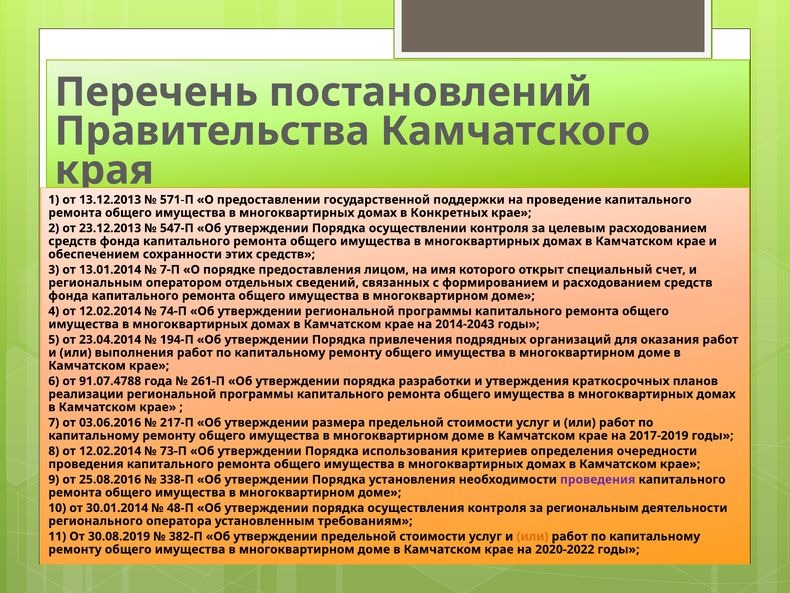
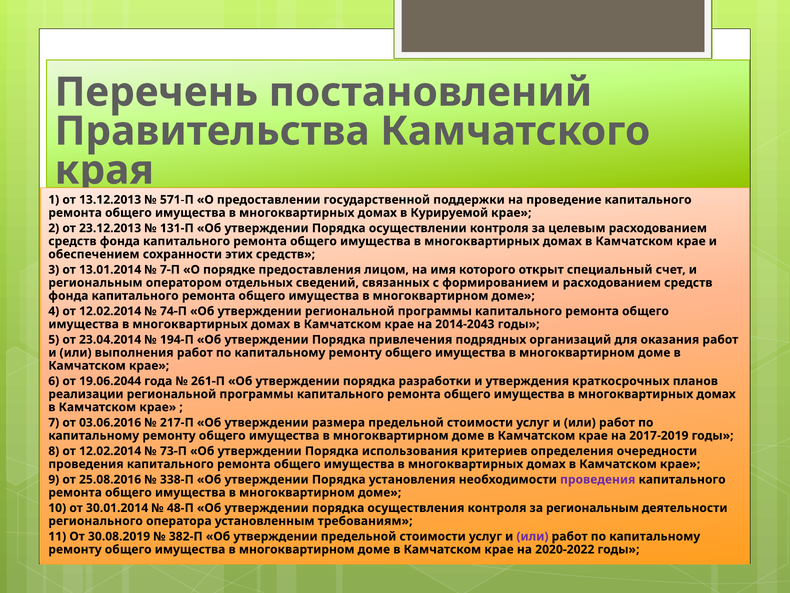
Конкретных: Конкретных -> Курируемой (449, 213)
547-П: 547-П -> 131-П (177, 228)
91.07.4788: 91.07.4788 -> 19.06.2044 (110, 381)
или colour: orange -> purple (532, 536)
